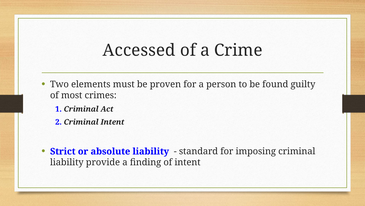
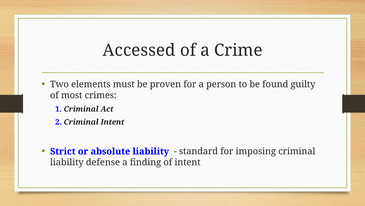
provide: provide -> defense (103, 162)
